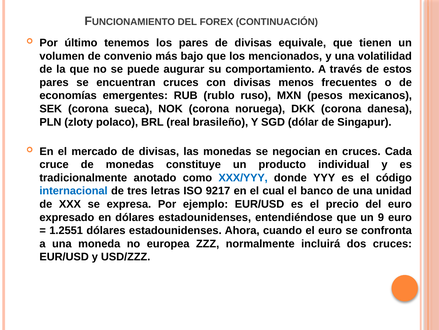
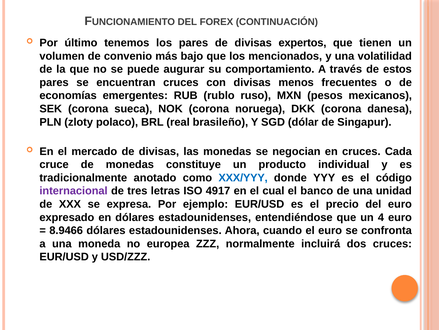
equivale: equivale -> expertos (302, 43)
internacional colour: blue -> purple (74, 191)
9217: 9217 -> 4917 (218, 191)
9: 9 -> 4 (381, 217)
1.2551: 1.2551 -> 8.9466 (66, 230)
